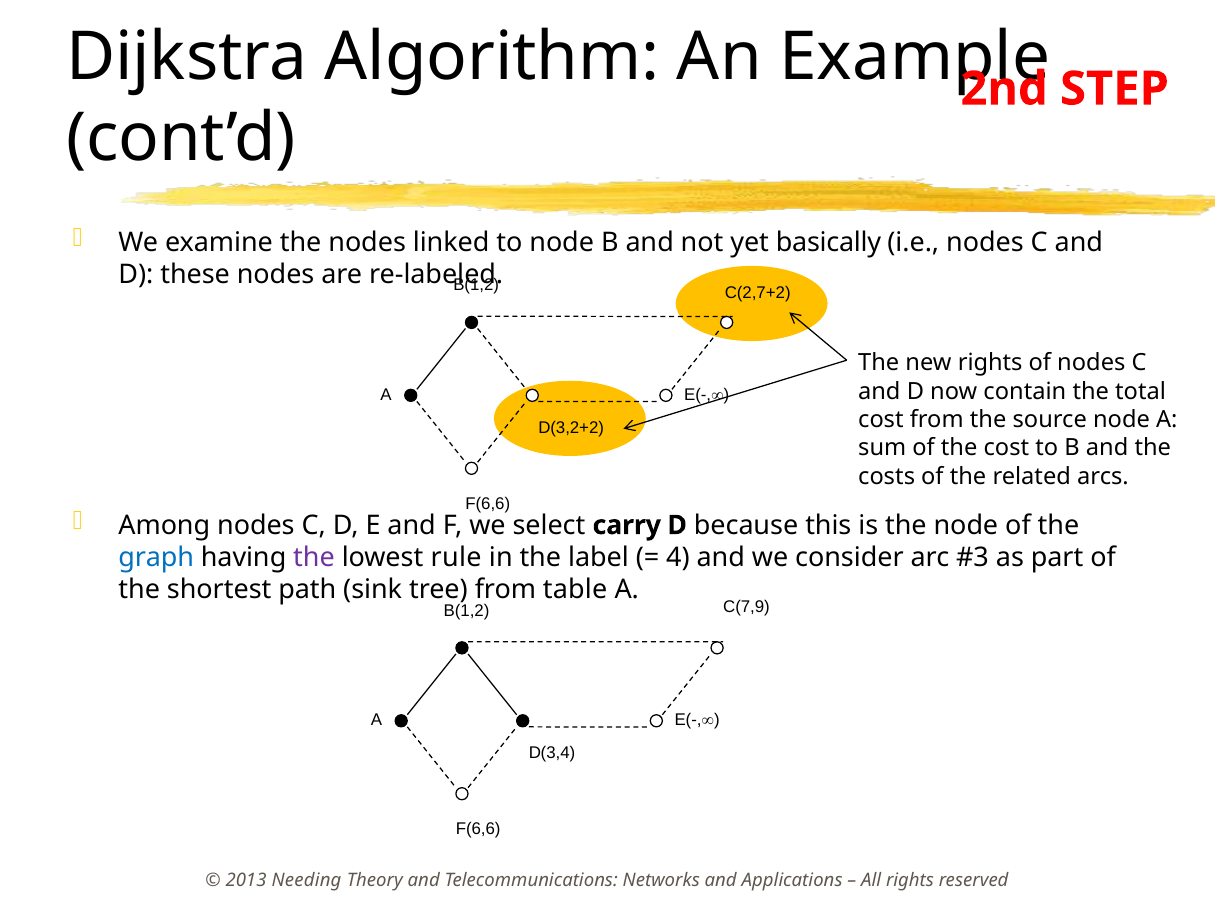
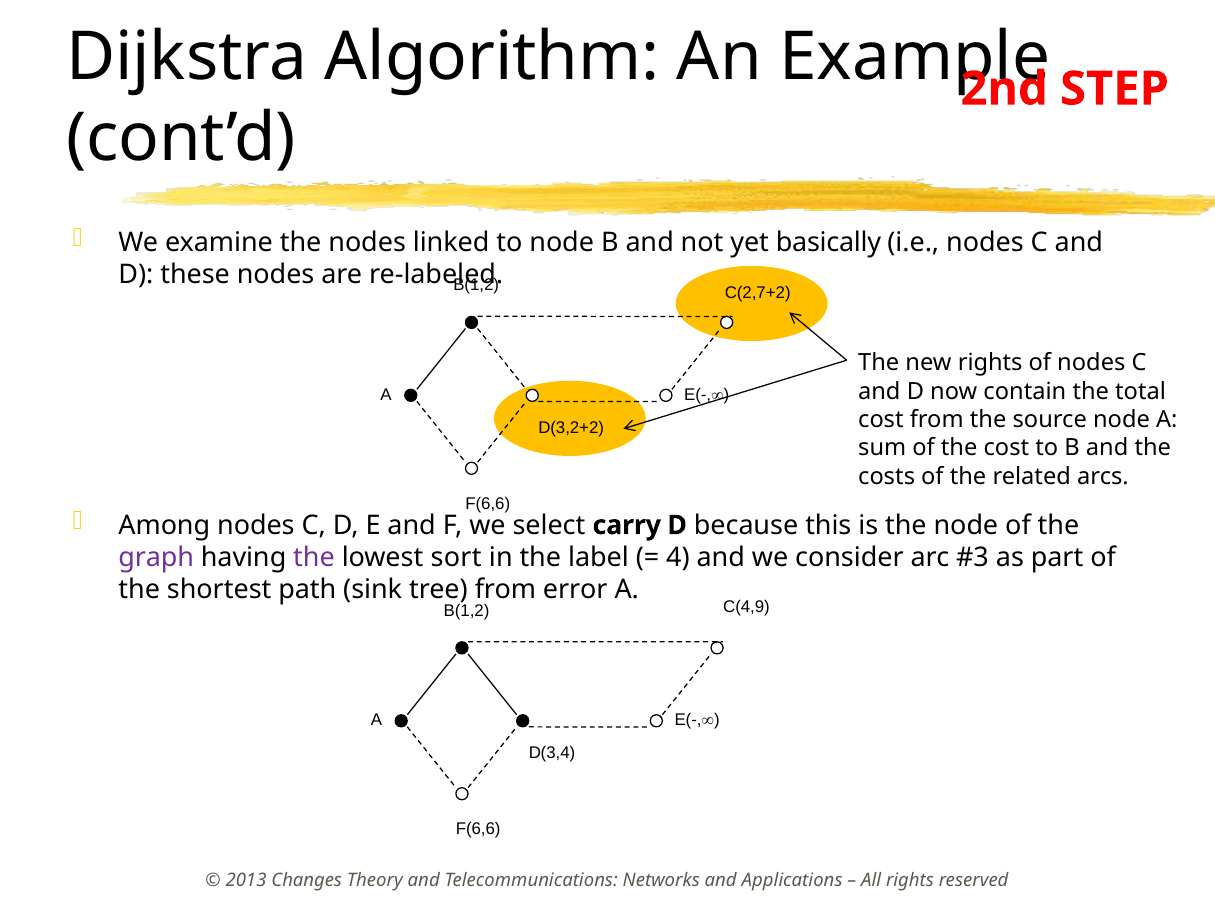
graph colour: blue -> purple (156, 557)
rule: rule -> sort (456, 557)
table: table -> error (575, 590)
C(7,9: C(7,9 -> C(4,9 (746, 607)
Needing: Needing -> Changes (307, 880)
